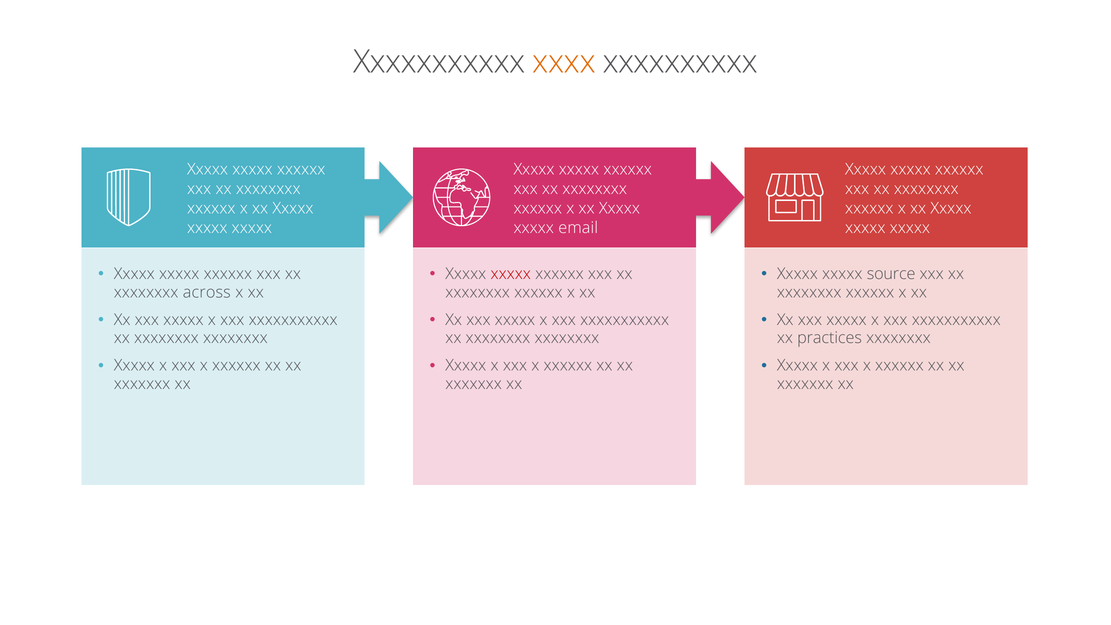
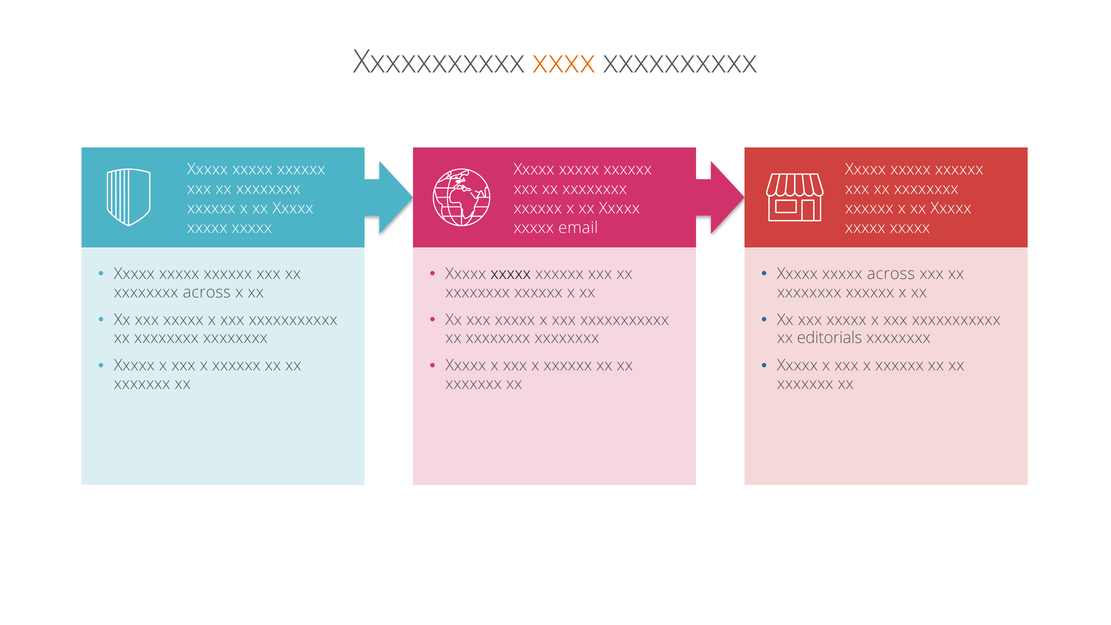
xxxxx colour: red -> black (511, 274)
xxxxx source: source -> across (891, 274)
practices: practices -> editorials (830, 338)
